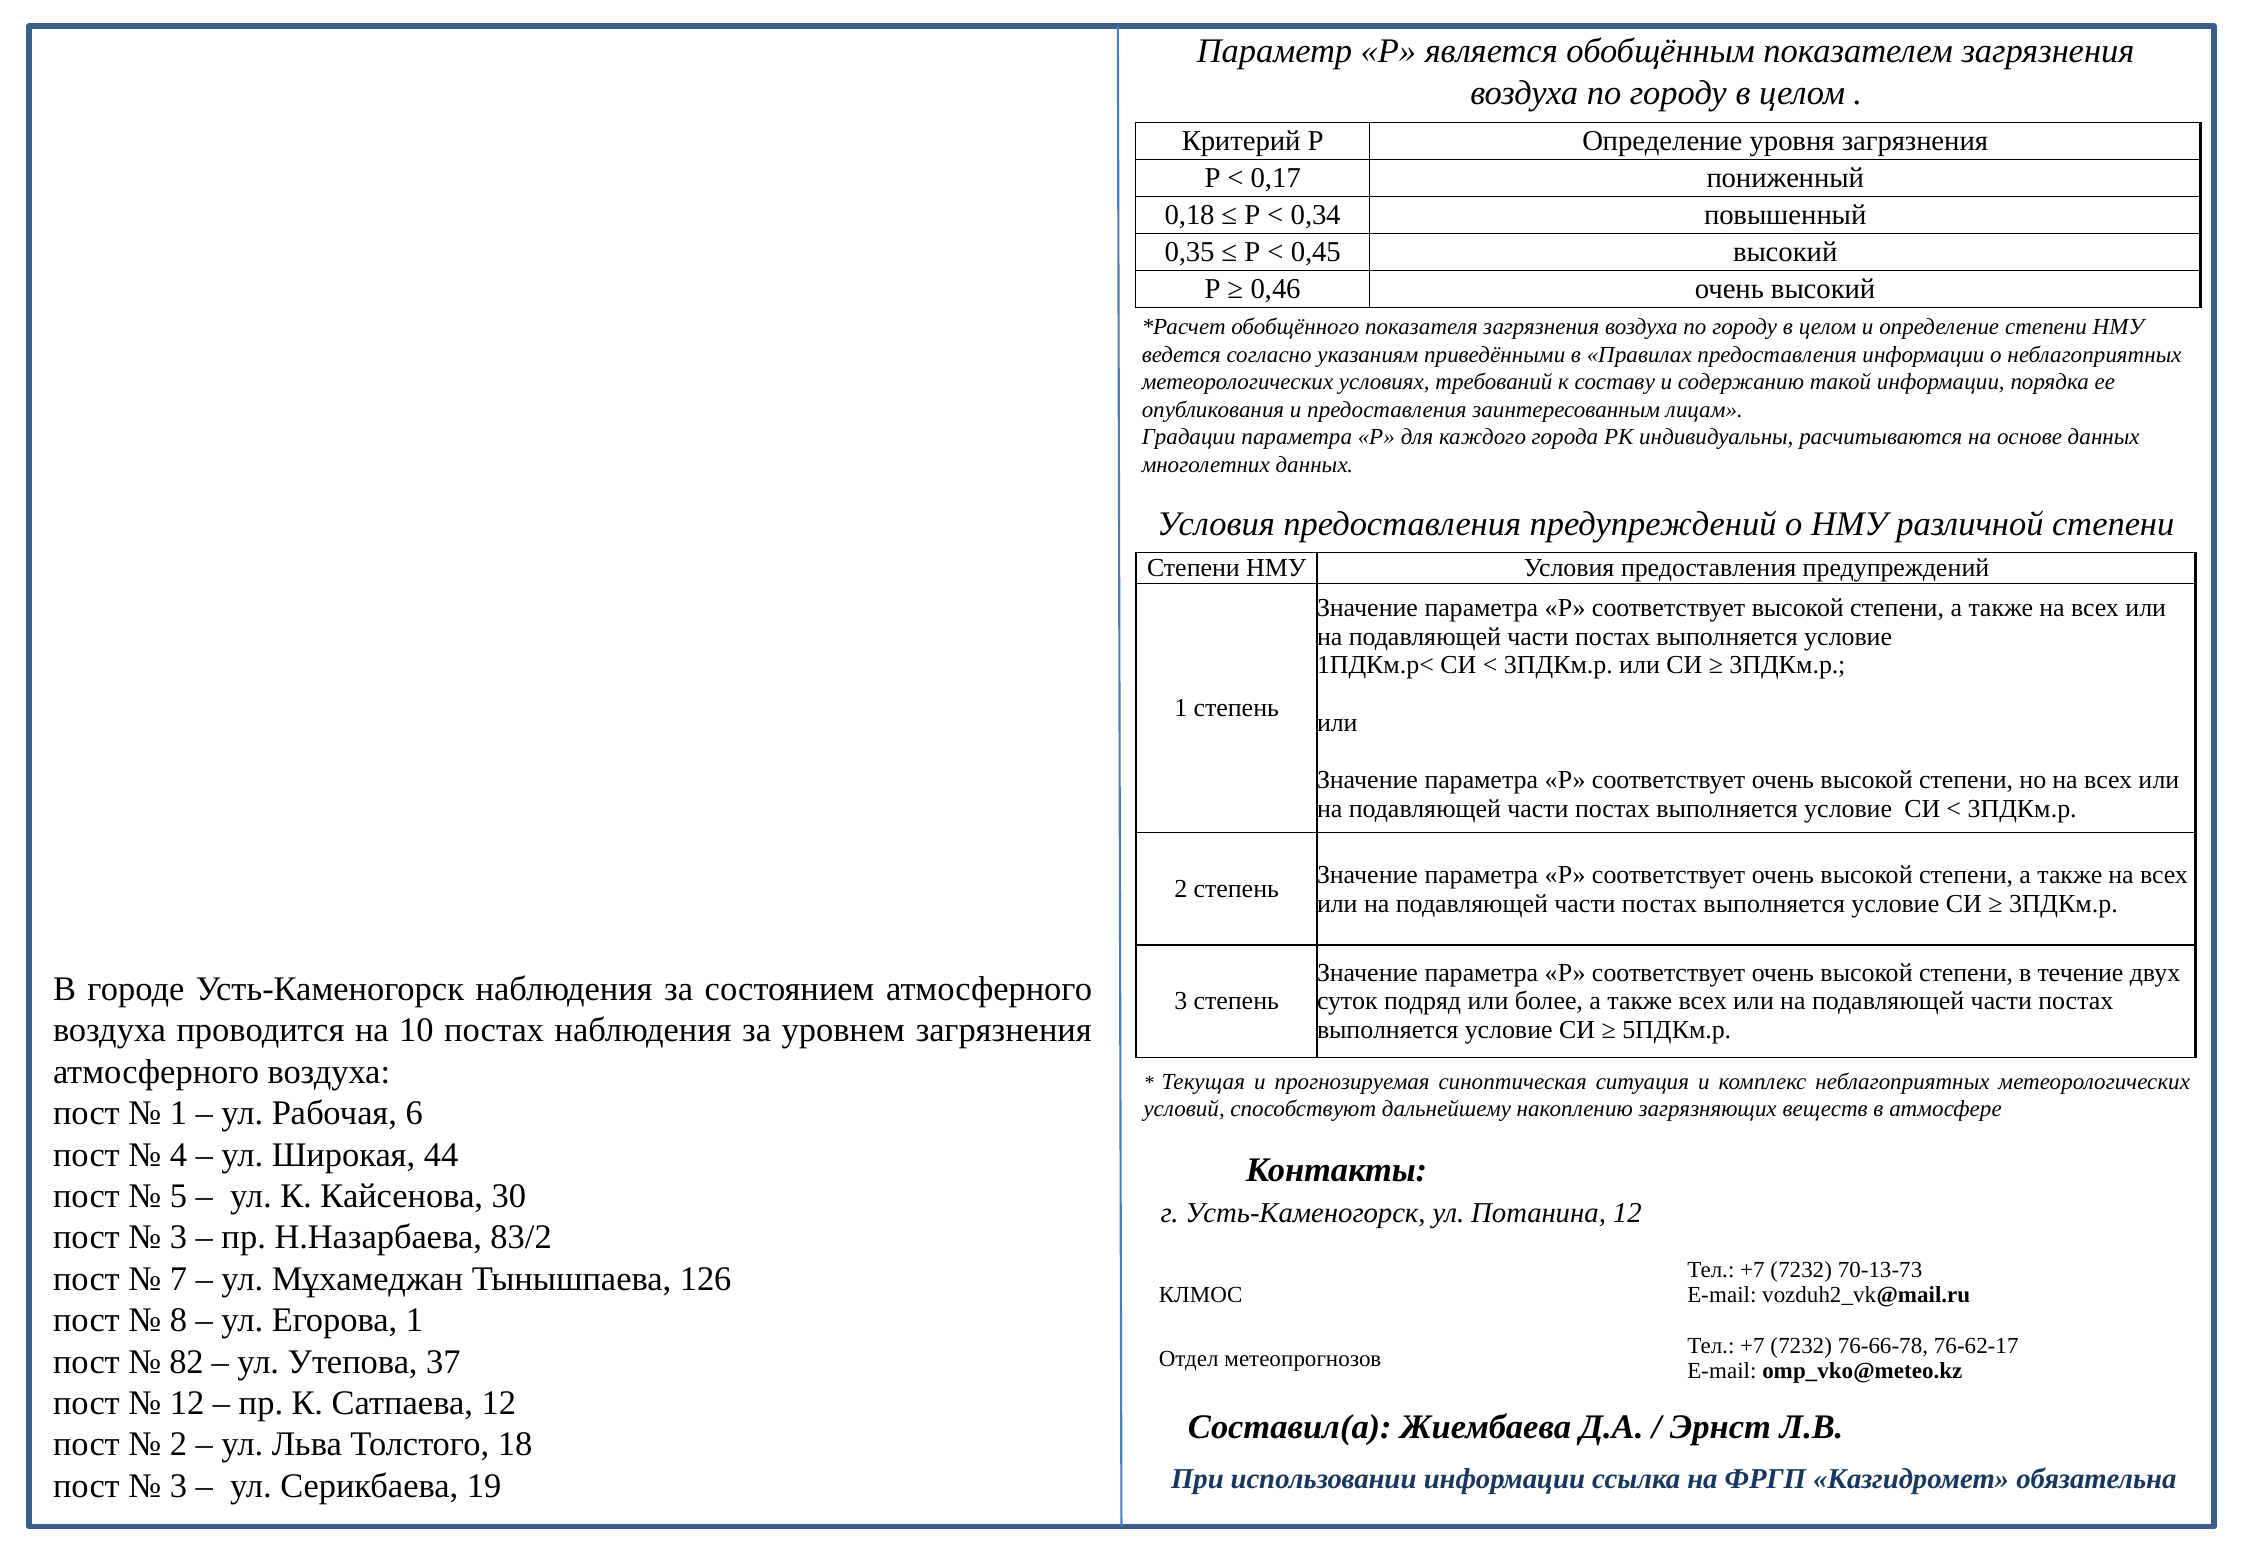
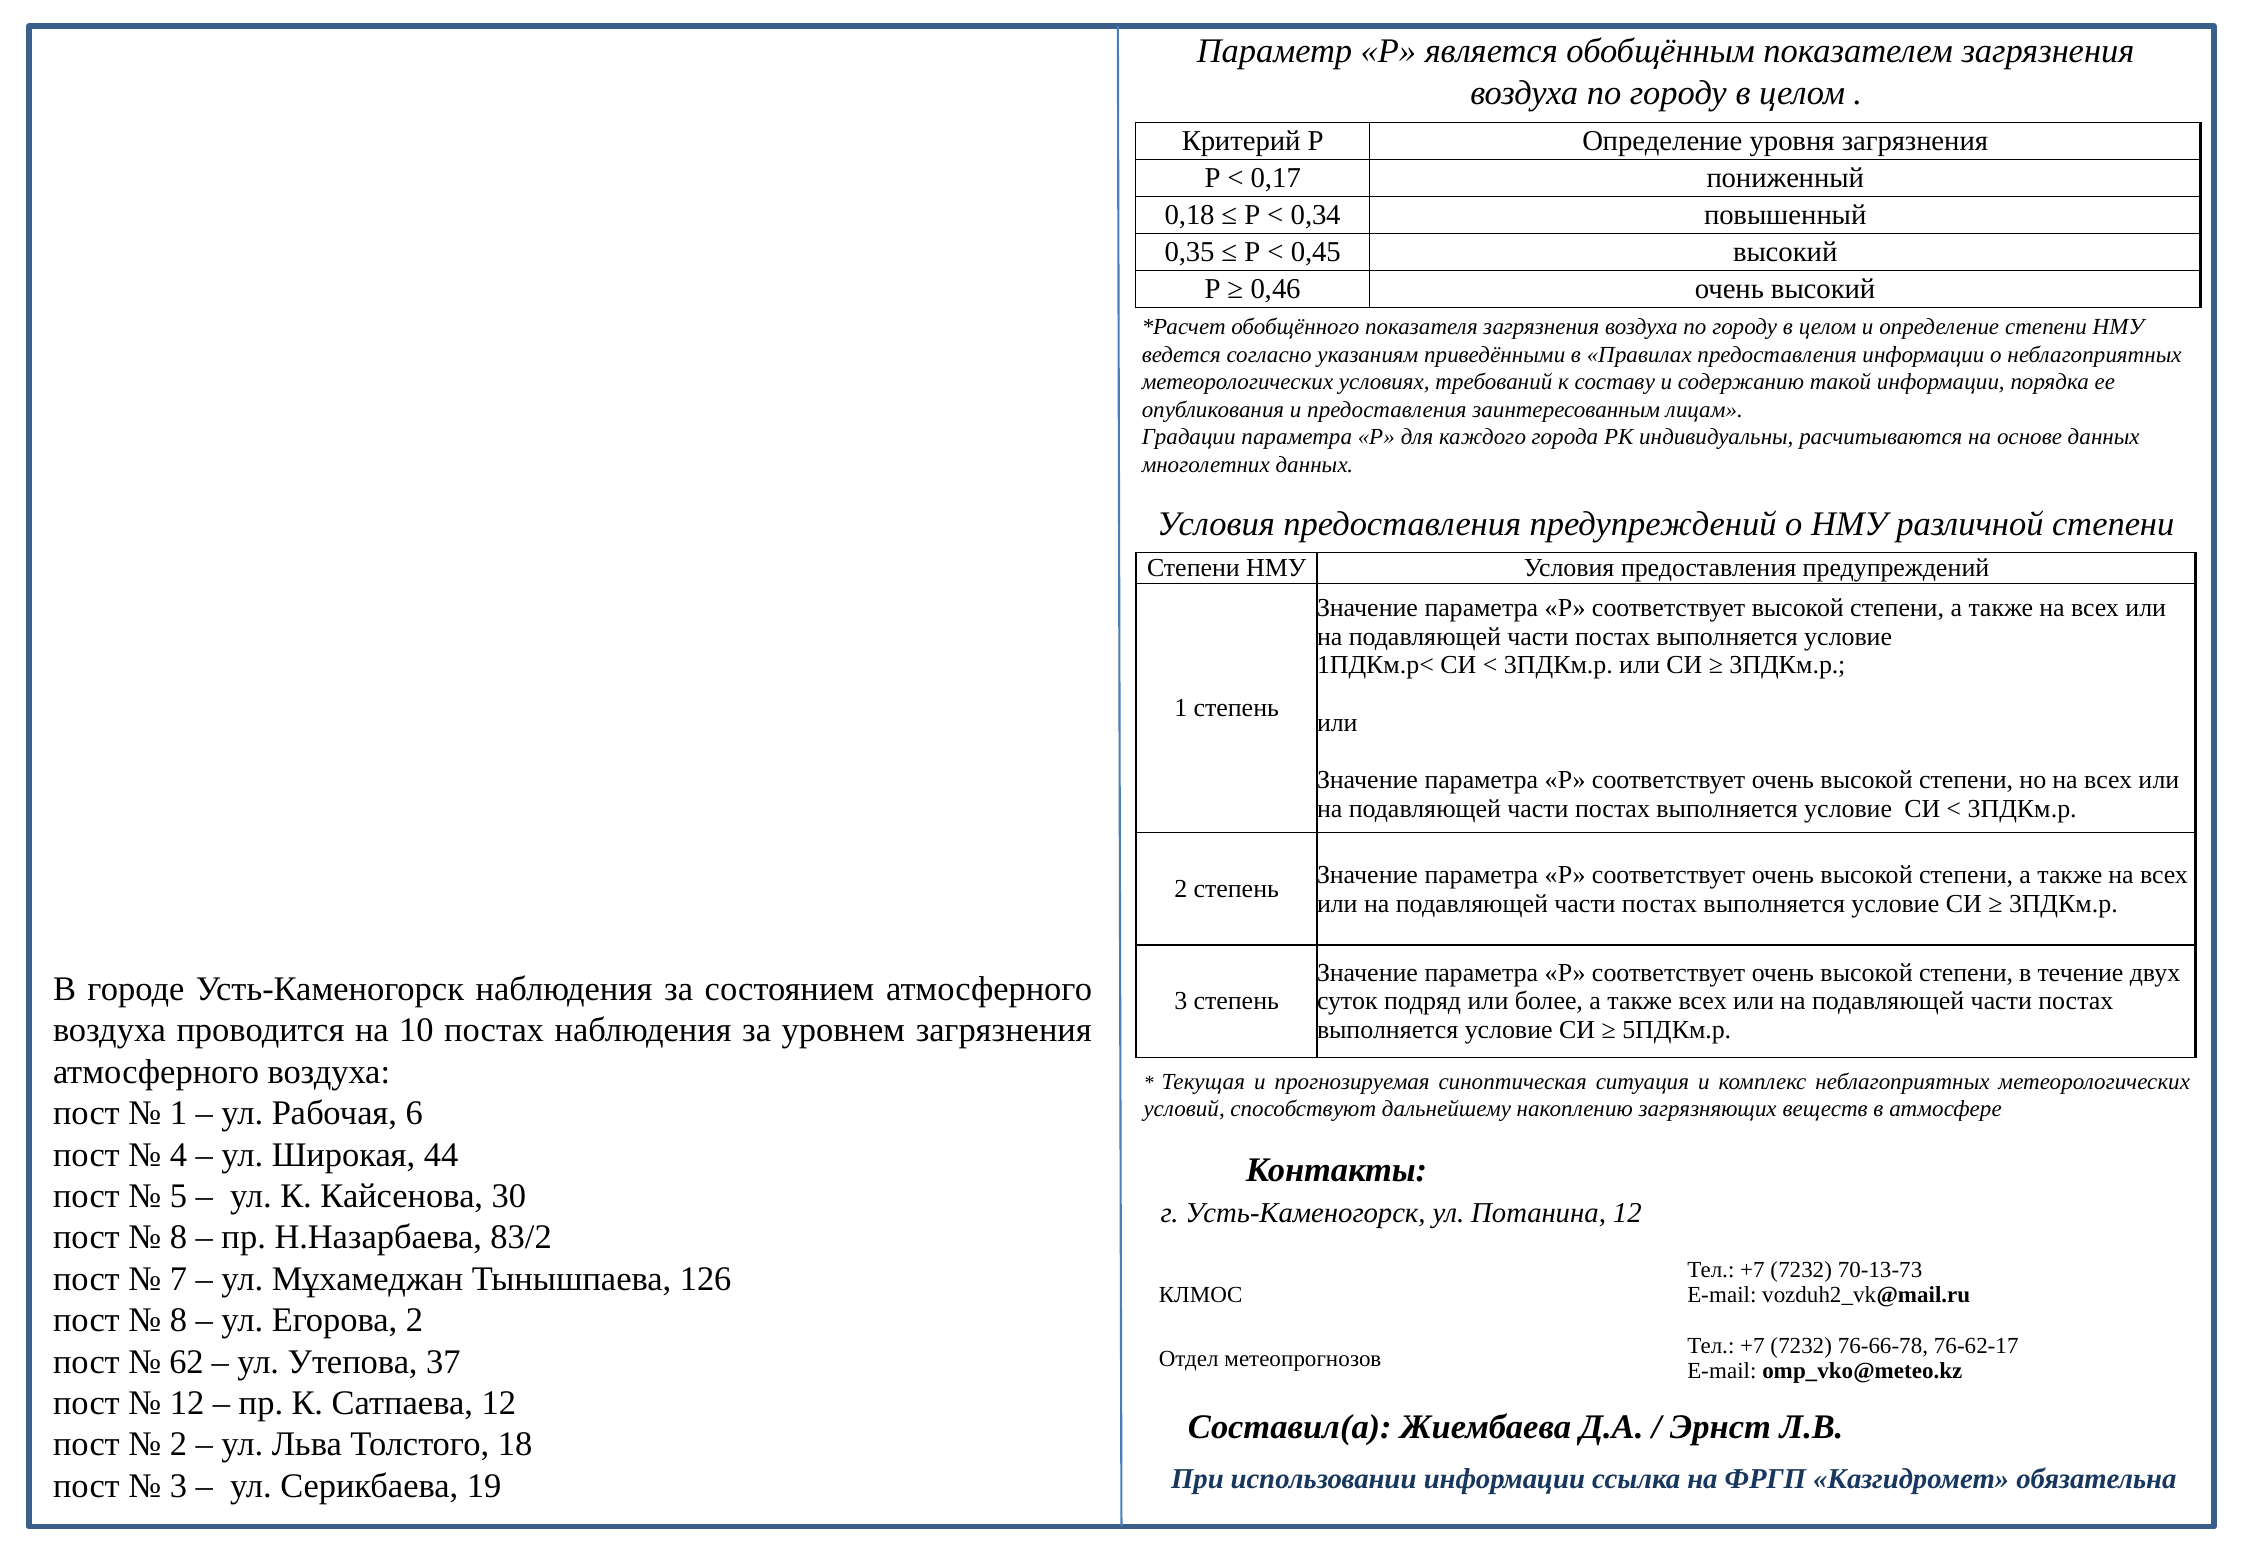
3: 3 -> 8 (178, 1237)
Егорова 1: 1 -> 2 (414, 1320)
82: 82 -> 62 (187, 1362)
